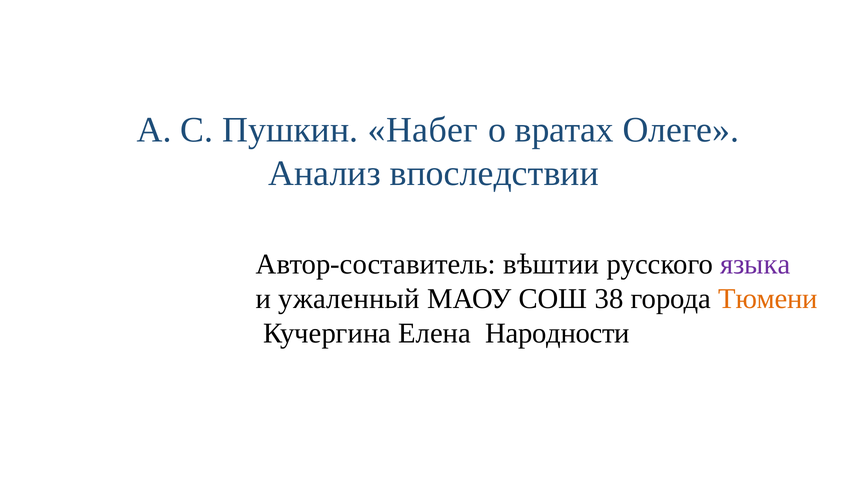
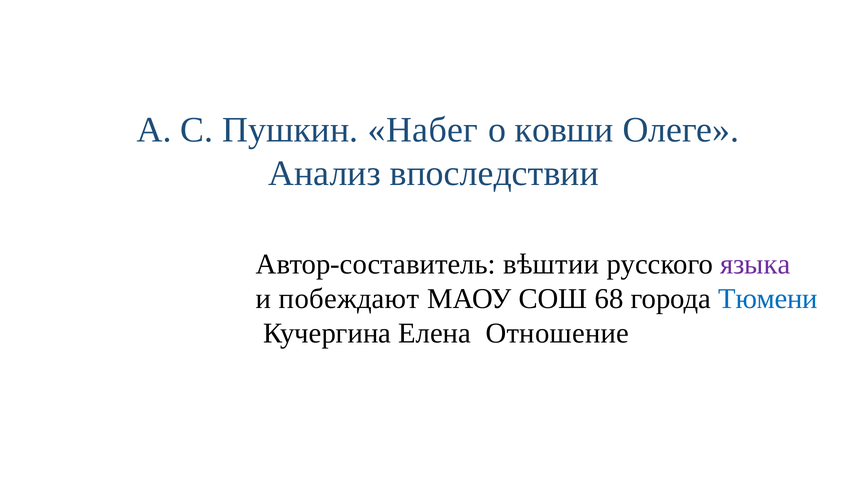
вратах: вратах -> ковши (564, 130)
ужаленный: ужаленный -> побеждают (349, 299)
38: 38 -> 68 (609, 299)
Тюмени colour: orange -> blue (768, 299)
Народности: Народности -> Отношение (557, 333)
